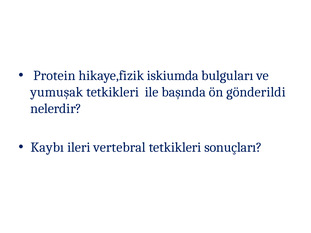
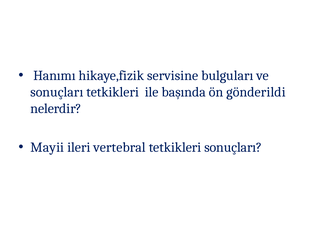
Protein: Protein -> Hanımı (55, 76)
iskiumda: iskiumda -> servisine (173, 76)
yumuşak: yumuşak -> sonuçları (57, 92)
Kaybı: Kaybı -> Mayii (47, 147)
